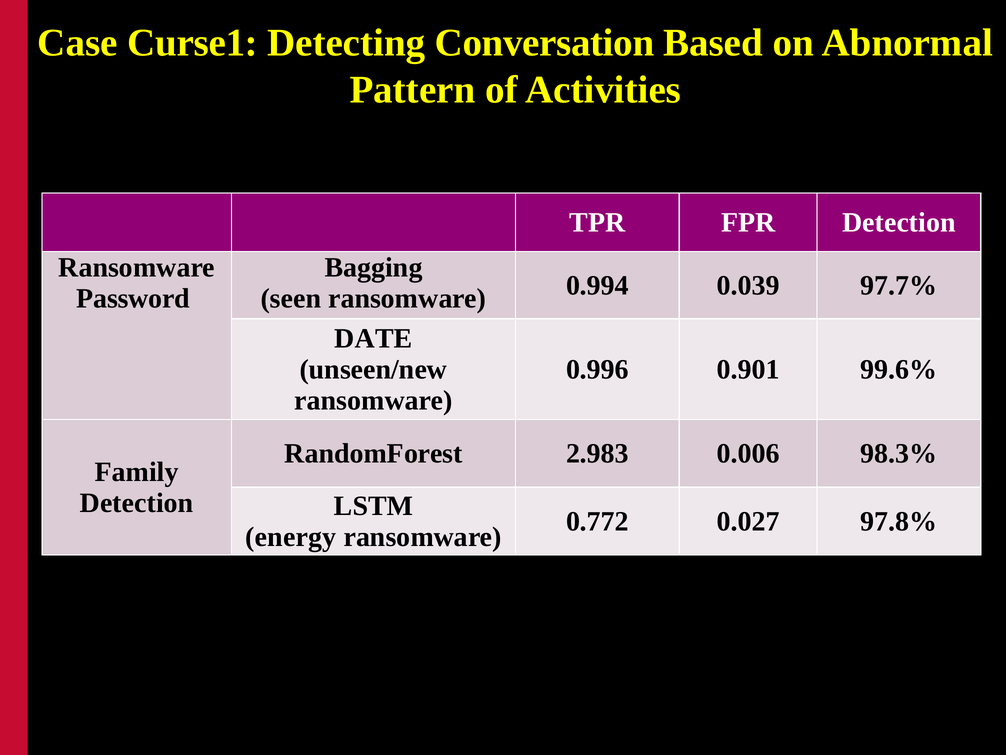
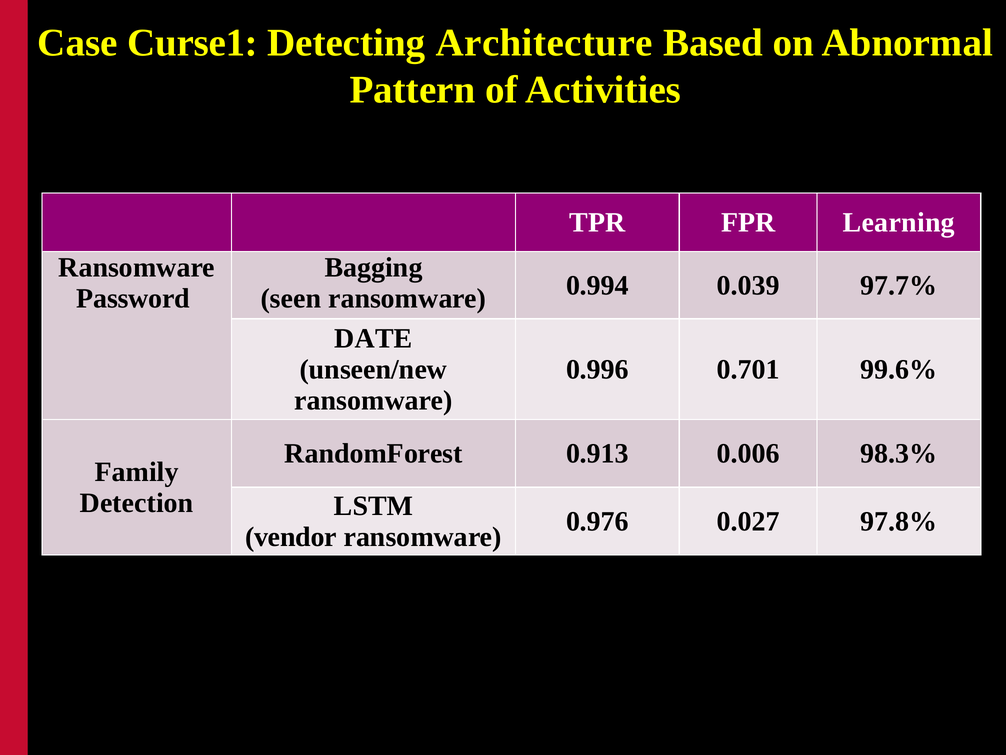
Conversation: Conversation -> Architecture (544, 43)
FPR Detection: Detection -> Learning (899, 222)
0.901: 0.901 -> 0.701 (748, 369)
2.983: 2.983 -> 0.913 (597, 453)
0.772: 0.772 -> 0.976 (597, 521)
energy: energy -> vendor (291, 537)
